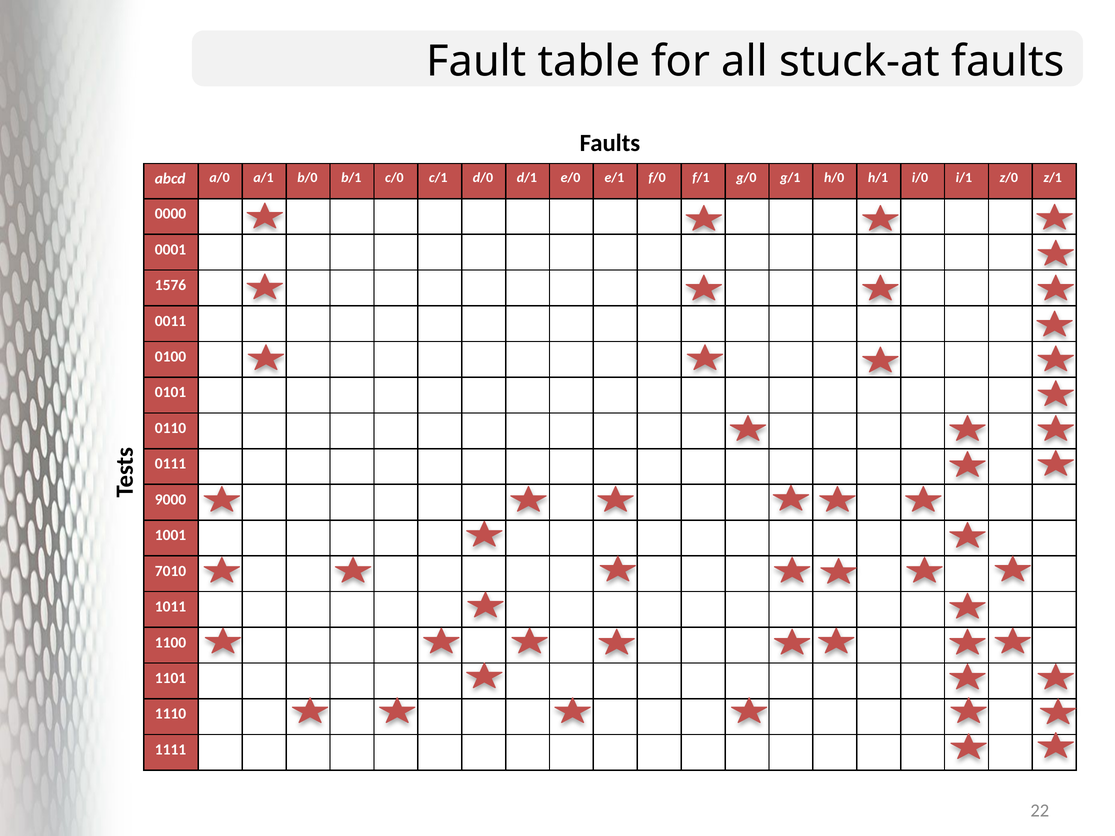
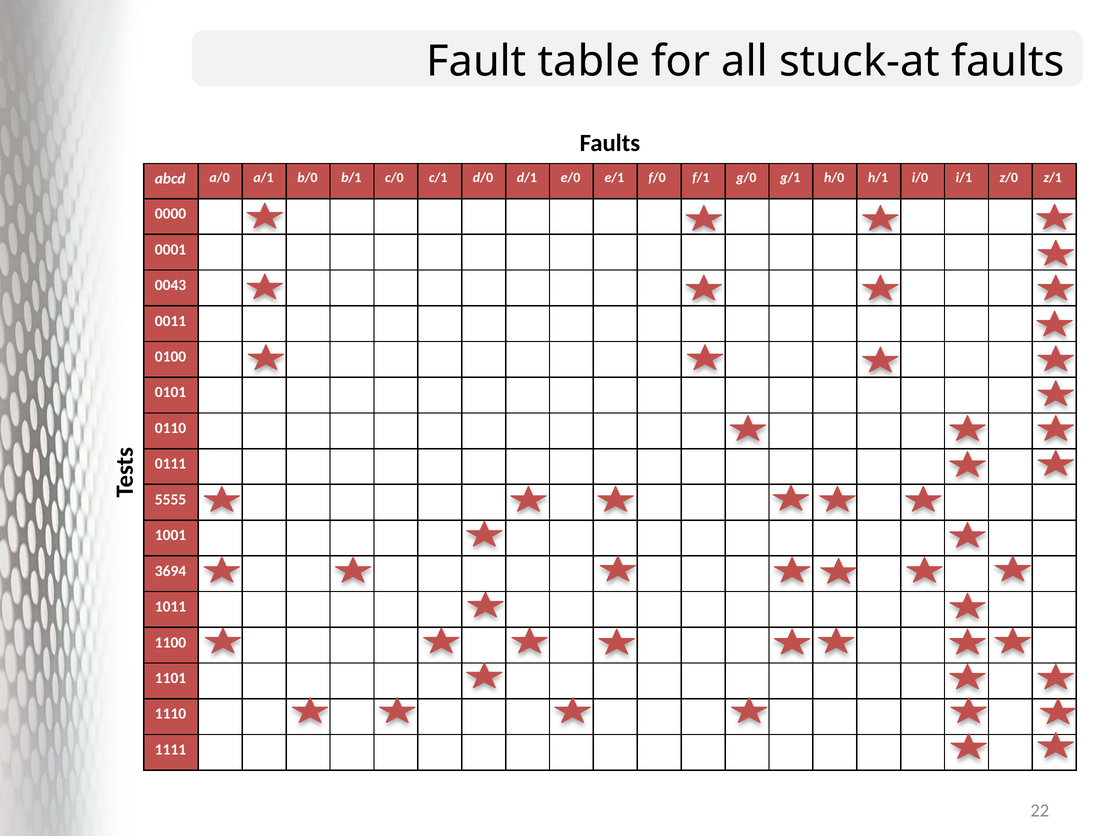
1576: 1576 -> 0043 (171, 285)
9000: 9000 -> 5555 (171, 500)
7010: 7010 -> 3694 (171, 571)
